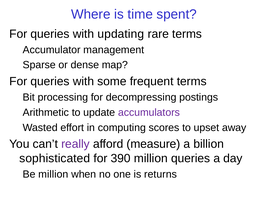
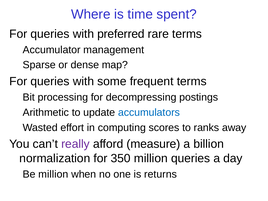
updating: updating -> preferred (121, 34)
accumulators colour: purple -> blue (149, 112)
upset: upset -> ranks (206, 128)
sophisticated: sophisticated -> normalization (55, 158)
390: 390 -> 350 (121, 158)
